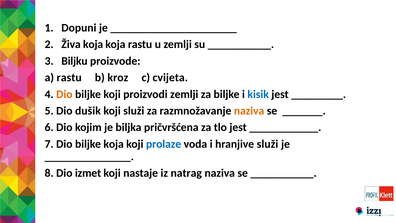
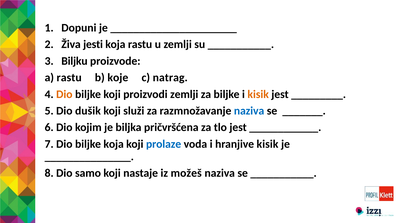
Živa koja: koja -> jesti (93, 44)
kroz: kroz -> koje (118, 78)
cvijeta: cvijeta -> natrag (170, 78)
kisik colour: blue -> orange (258, 94)
naziva colour: orange -> blue (249, 111)
hranjive služi: služi -> kisik (268, 144)
izmet: izmet -> samo (88, 173)
natrag: natrag -> možeš (186, 173)
